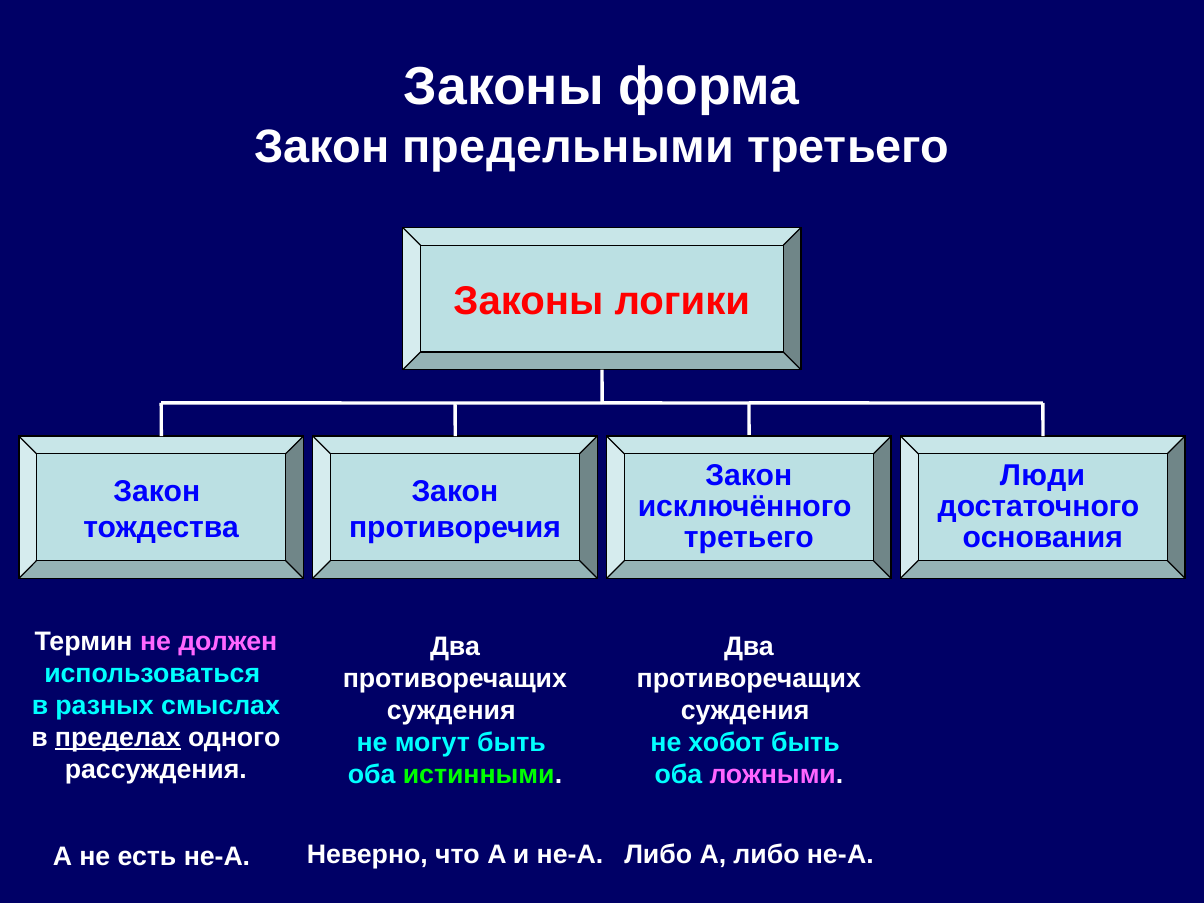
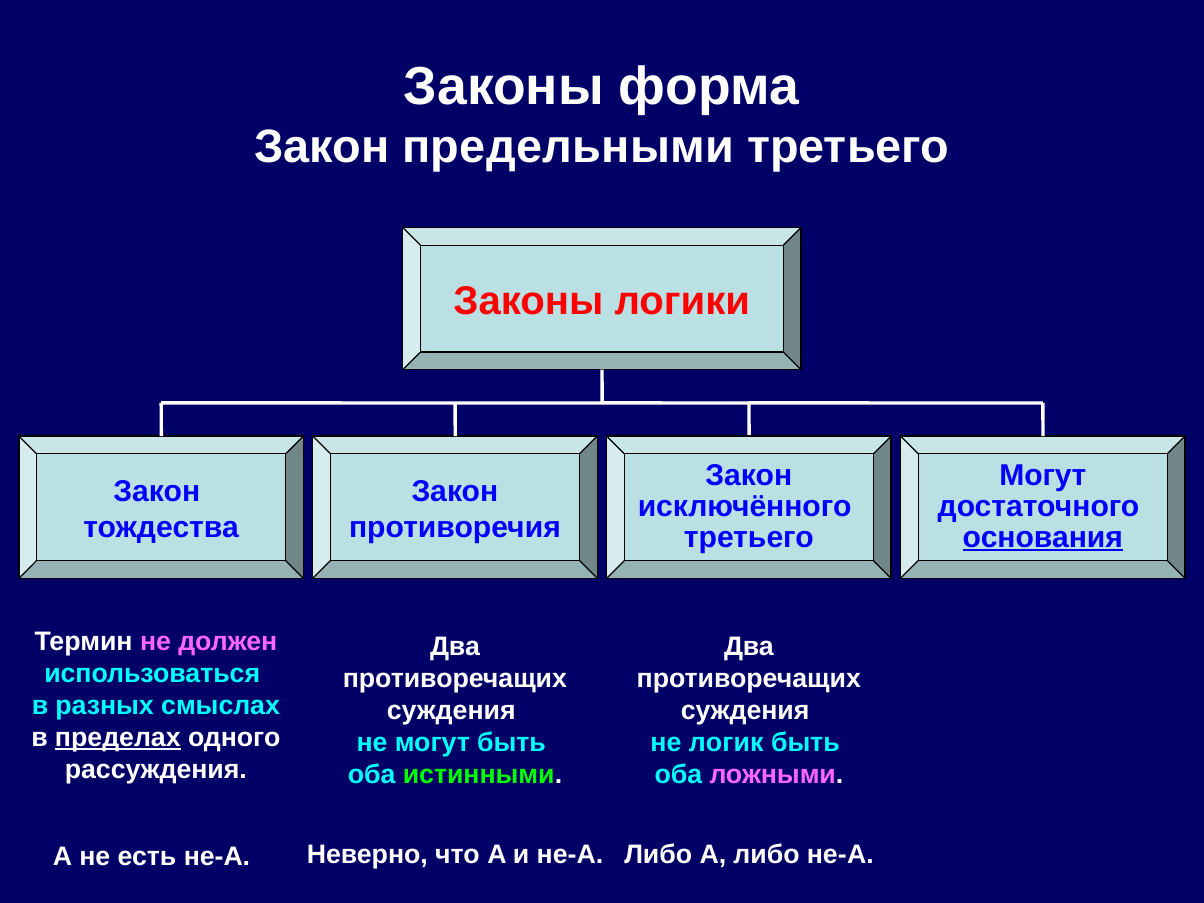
Люди: Люди -> Могут (1043, 476)
основания underline: none -> present (1043, 537)
хобот: хобот -> логик (726, 743)
